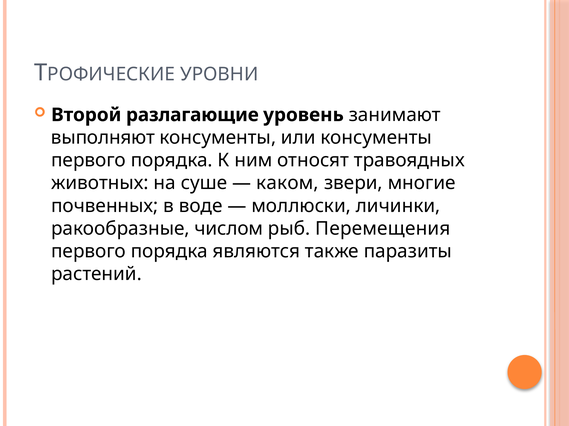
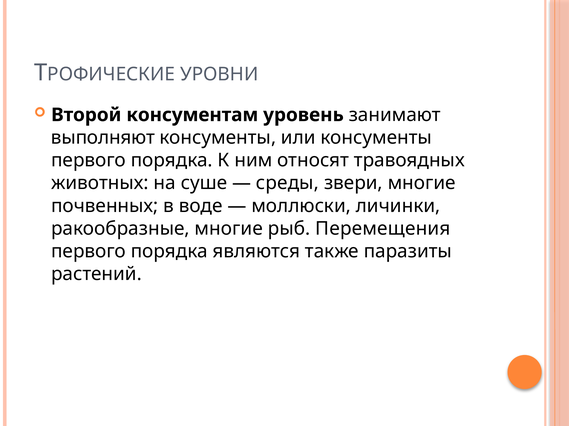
разлагающие: разлагающие -> консументам (192, 115)
каком: каком -> среды (287, 183)
ракообразные числом: числом -> многие (229, 229)
